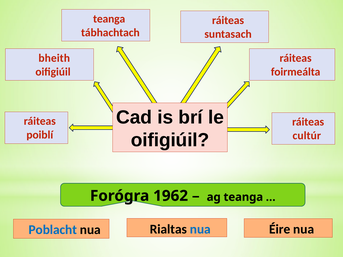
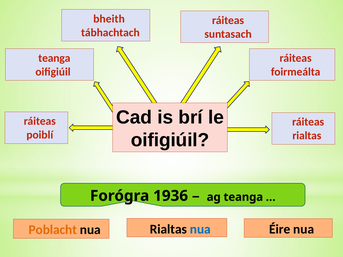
teanga: teanga -> bheith (109, 19)
bheith: bheith -> teanga (54, 58)
cultúr: cultúr -> rialtas (307, 136)
1962: 1962 -> 1936 (171, 196)
Poblacht colour: blue -> orange (53, 230)
